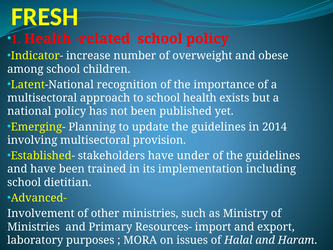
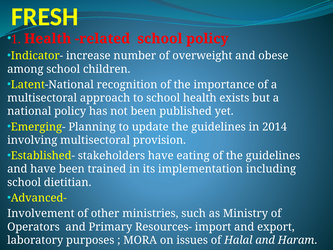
under: under -> eating (193, 156)
Ministries: Ministries -> Operators (33, 227)
